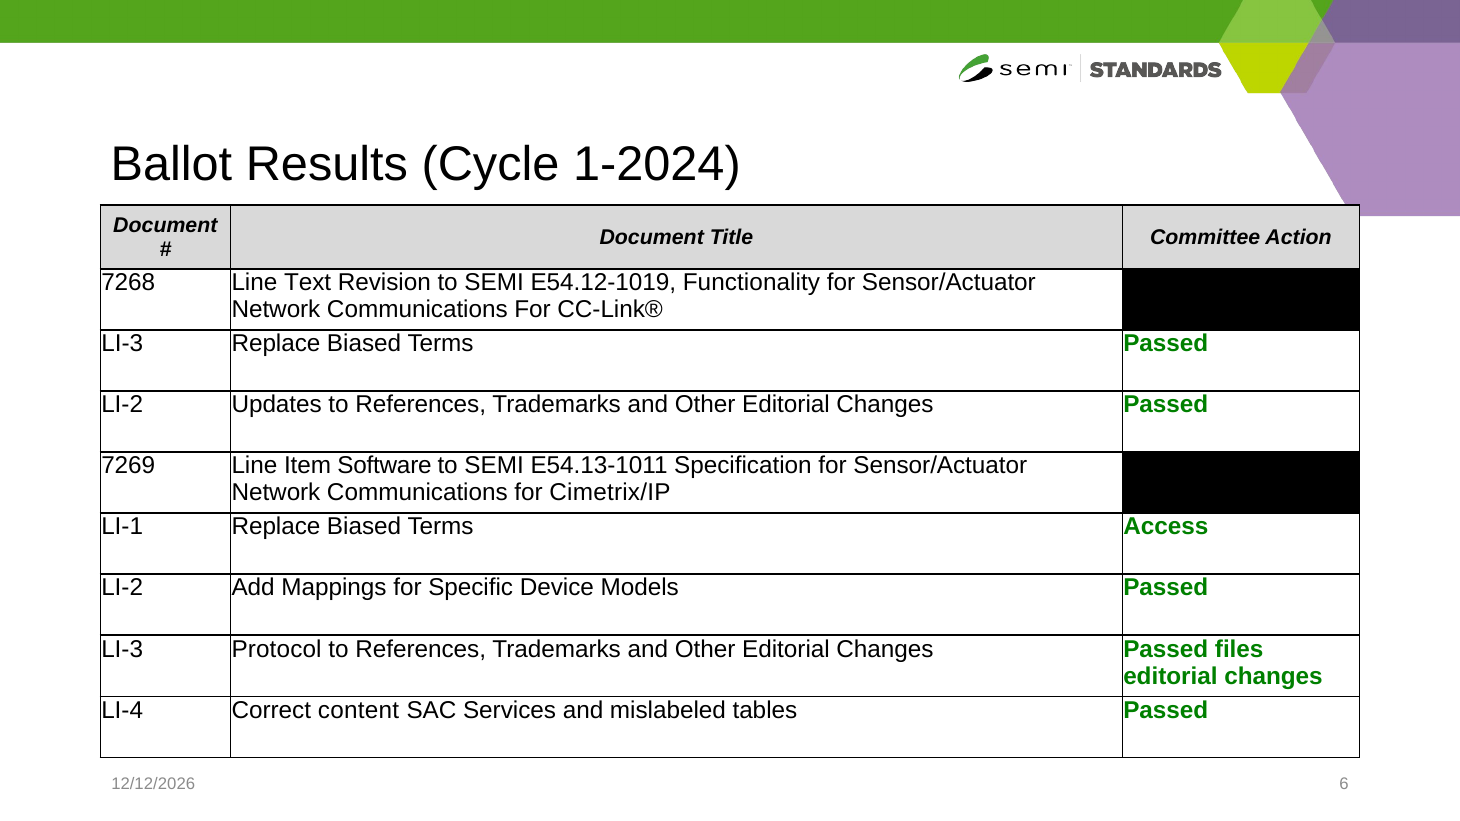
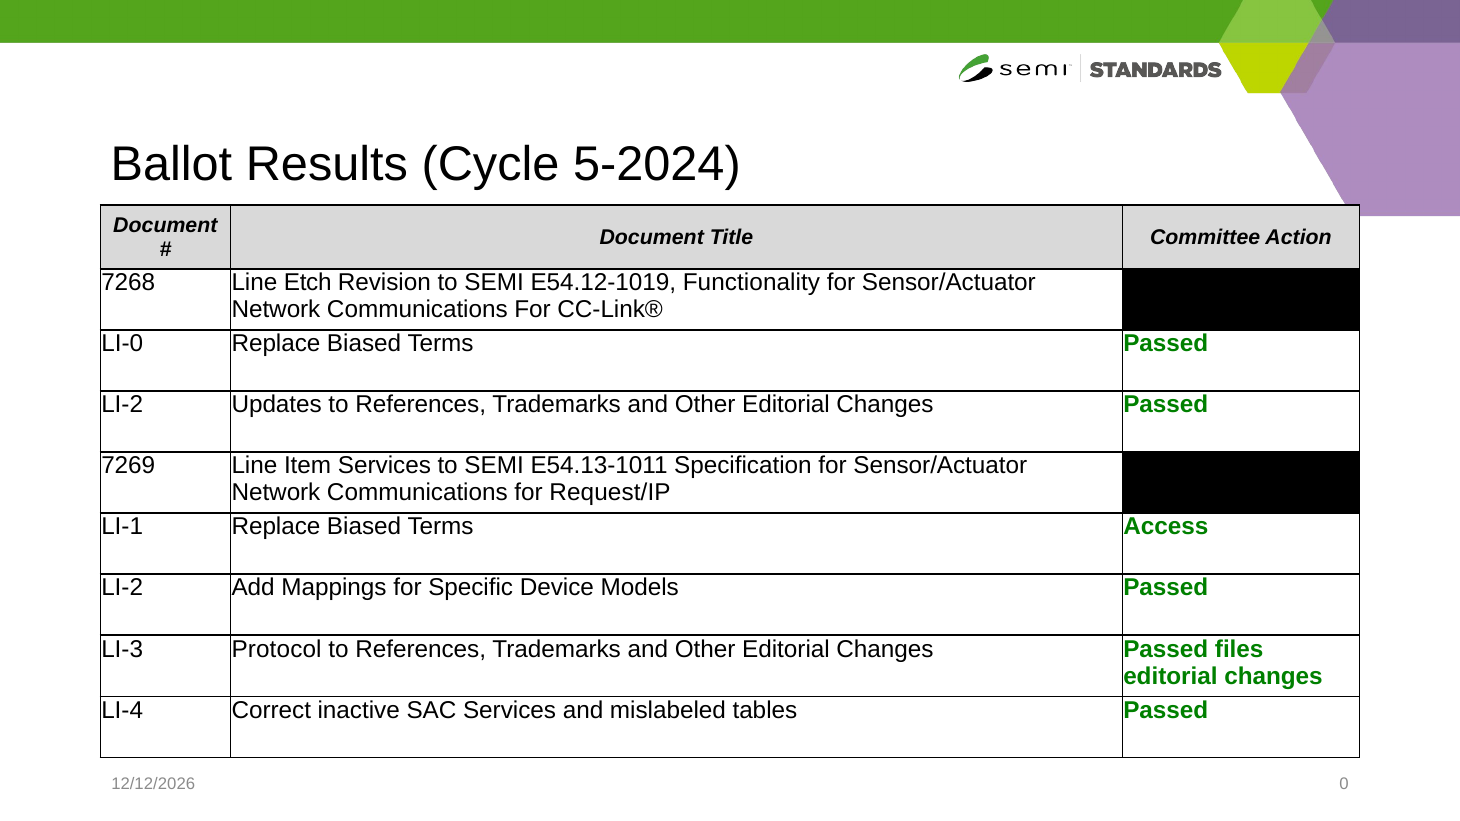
1-2024: 1-2024 -> 5-2024 (657, 164)
Text: Text -> Etch (308, 283)
LI-3: LI-3 -> LI-0 (122, 344)
Item Software: Software -> Services (384, 466)
Cimetrix/IP: Cimetrix/IP -> Request/IP (610, 493)
content: content -> inactive (359, 710)
6: 6 -> 0 (1344, 784)
